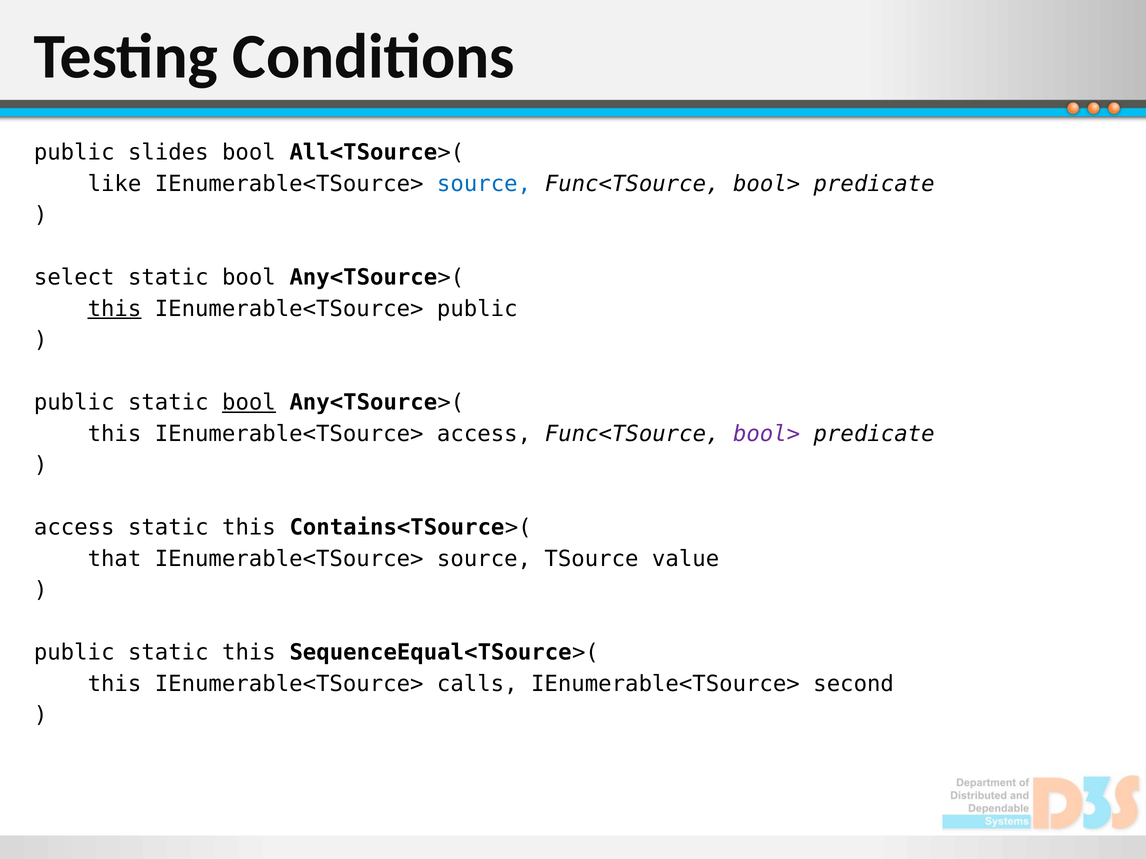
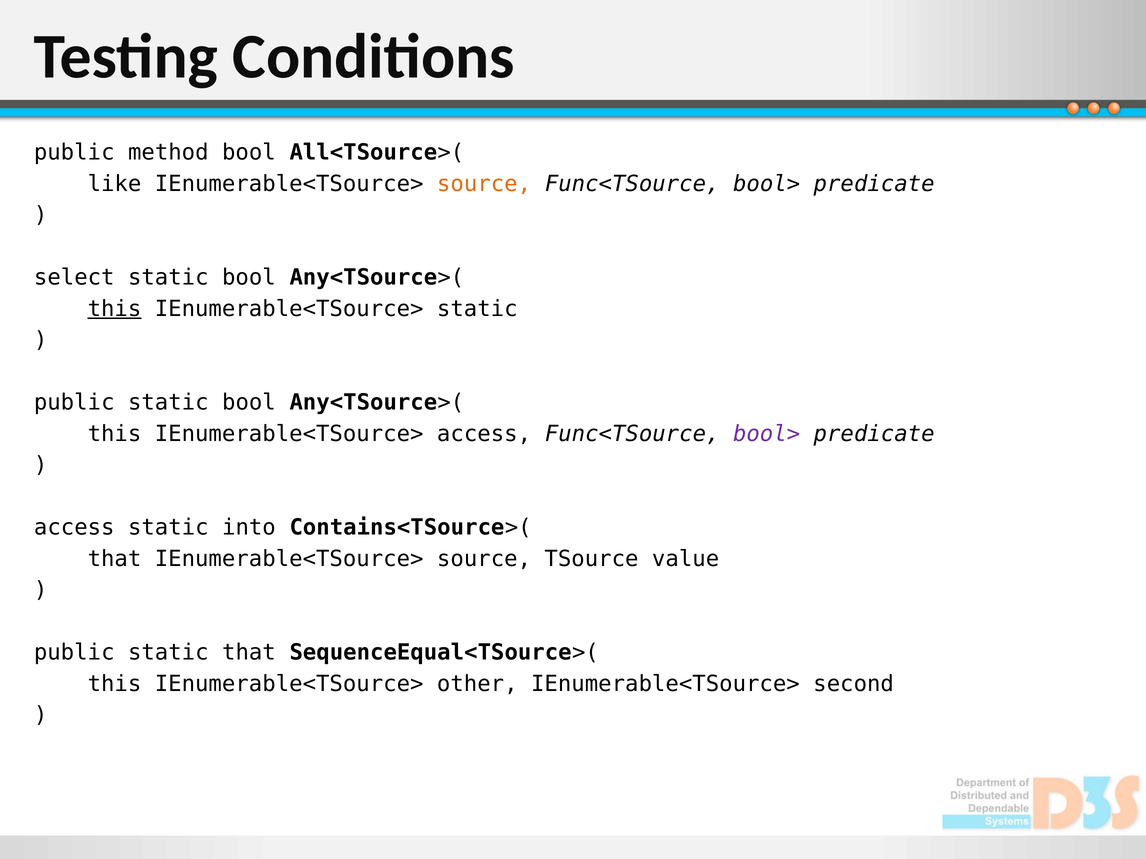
slides: slides -> method (168, 153)
source colour: blue -> orange (484, 184)
IEnumerable<TSource> public: public -> static (477, 309)
bool underline: present -> none (249, 403)
this: this -> into (249, 528)
public static this: this -> that (249, 653)
calls: calls -> other (477, 684)
